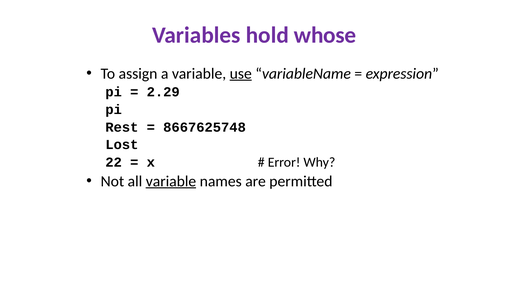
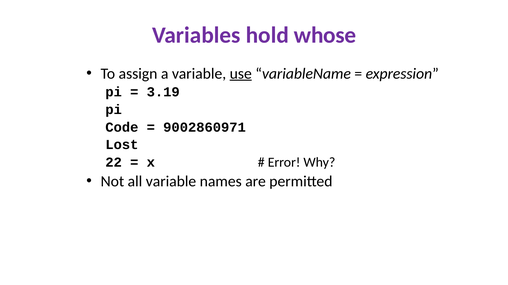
2.29: 2.29 -> 3.19 (163, 92)
Rest: Rest -> Code (122, 128)
8667625748: 8667625748 -> 9002860971 (205, 128)
variable underline: present -> none (171, 182)
